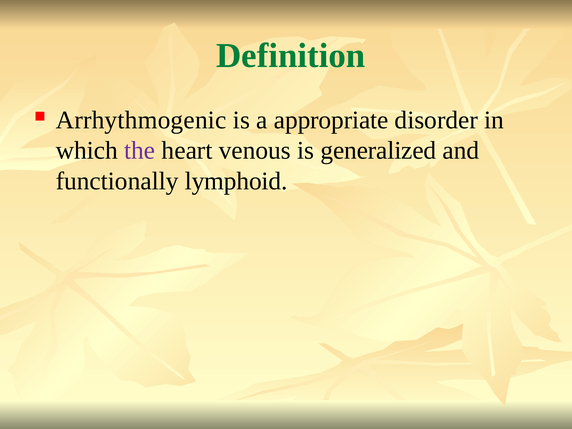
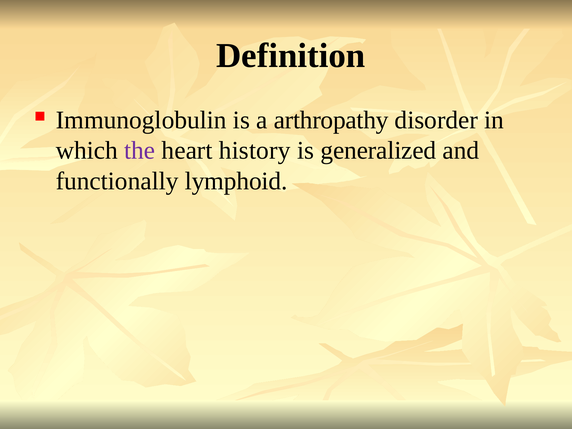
Definition colour: green -> black (291, 56)
Arrhythmogenic: Arrhythmogenic -> Immunoglobulin (141, 120)
appropriate: appropriate -> arthropathy (331, 120)
venous: venous -> history (255, 151)
